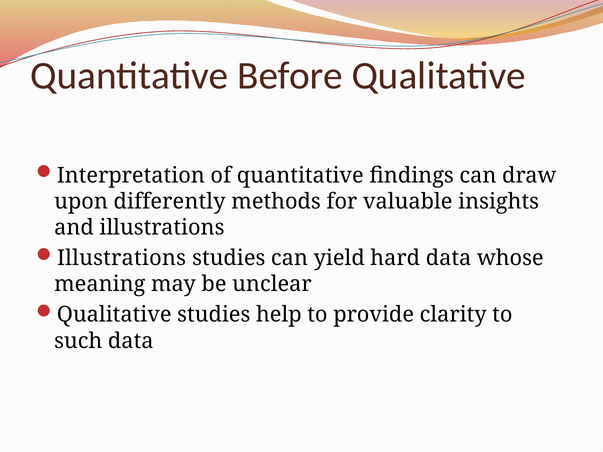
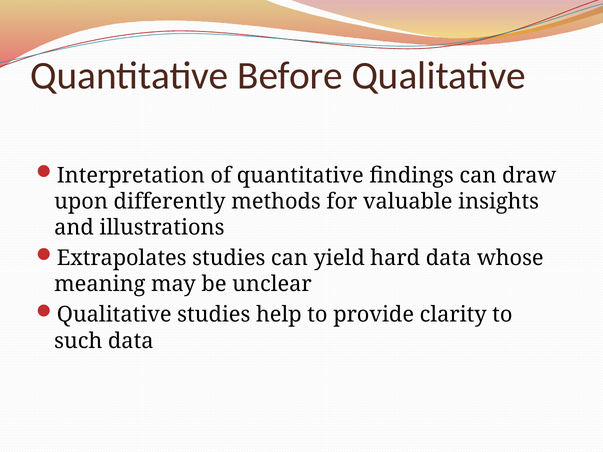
Illustrations: Illustrations -> Extrapolates (122, 258)
